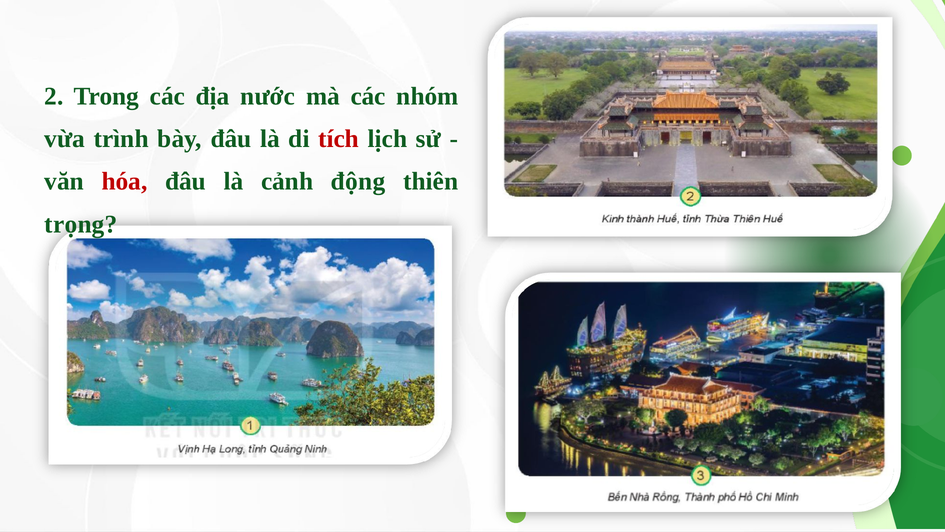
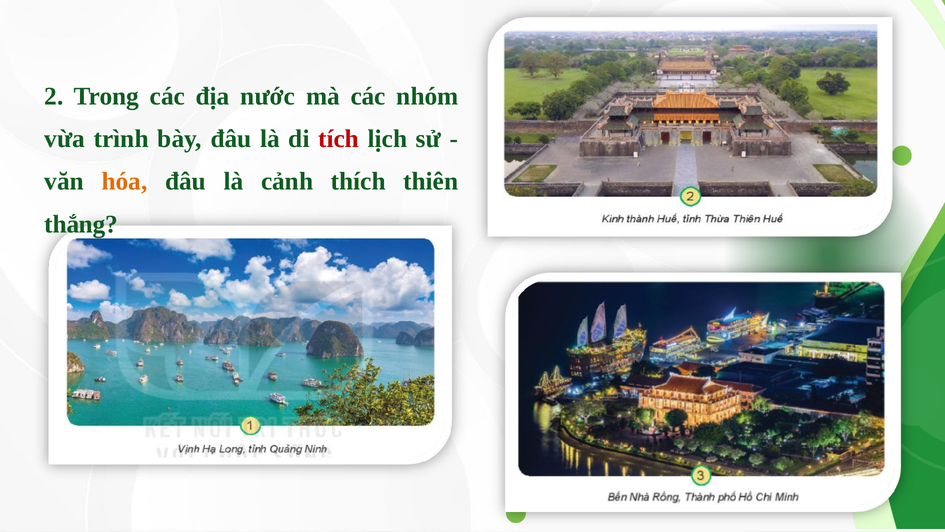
hóa colour: red -> orange (125, 181)
động: động -> thích (358, 181)
trọng: trọng -> thắng (81, 224)
